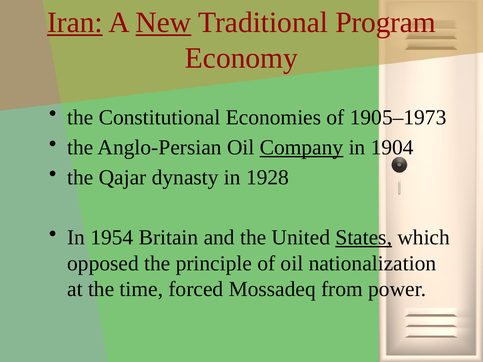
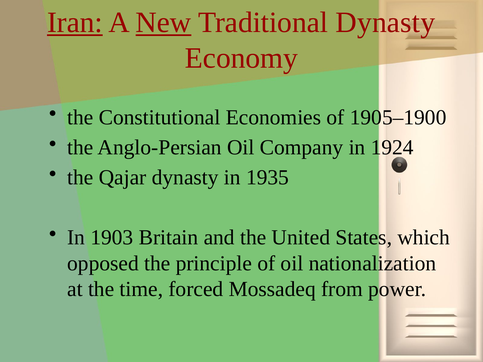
Traditional Program: Program -> Dynasty (385, 23)
1905–1973: 1905–1973 -> 1905–1900 (398, 117)
Company underline: present -> none (302, 147)
1904: 1904 -> 1924 (392, 147)
1928: 1928 -> 1935 (267, 178)
1954: 1954 -> 1903 (112, 238)
States underline: present -> none (364, 238)
